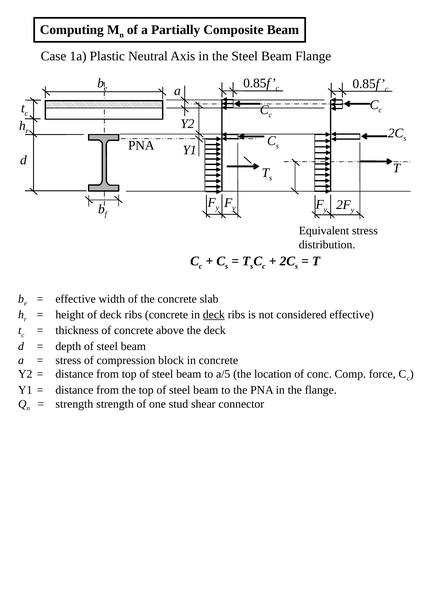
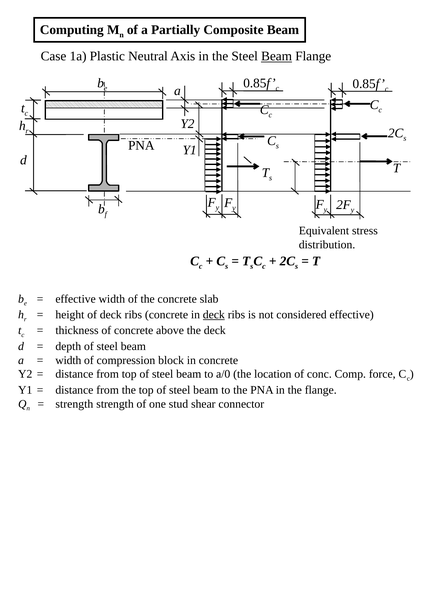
Beam underline: none -> present (277, 56)
stress: stress -> width (68, 360)
a/5: a/5 -> a/0 (223, 374)
